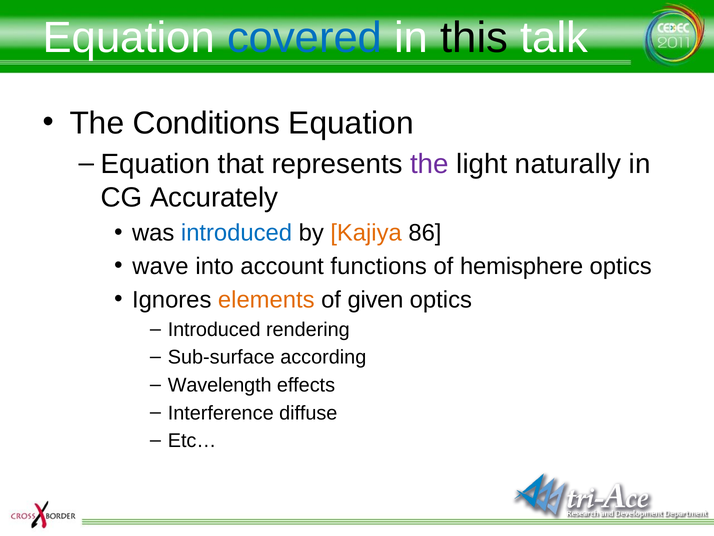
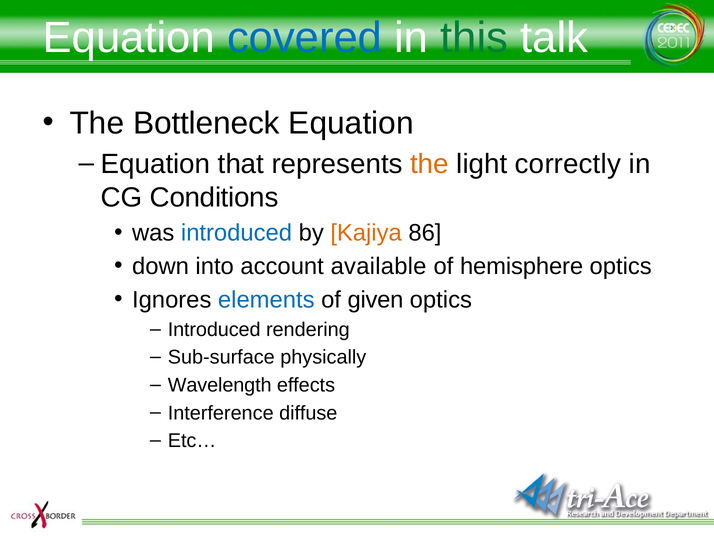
this colour: black -> green (474, 38)
Conditions: Conditions -> Bottleneck (206, 123)
the colour: purple -> orange (430, 164)
naturally: naturally -> correctly (568, 164)
Accurately: Accurately -> Conditions (214, 197)
wave: wave -> down (161, 266)
functions: functions -> available (379, 266)
elements colour: orange -> blue (266, 299)
according: according -> physically (323, 357)
